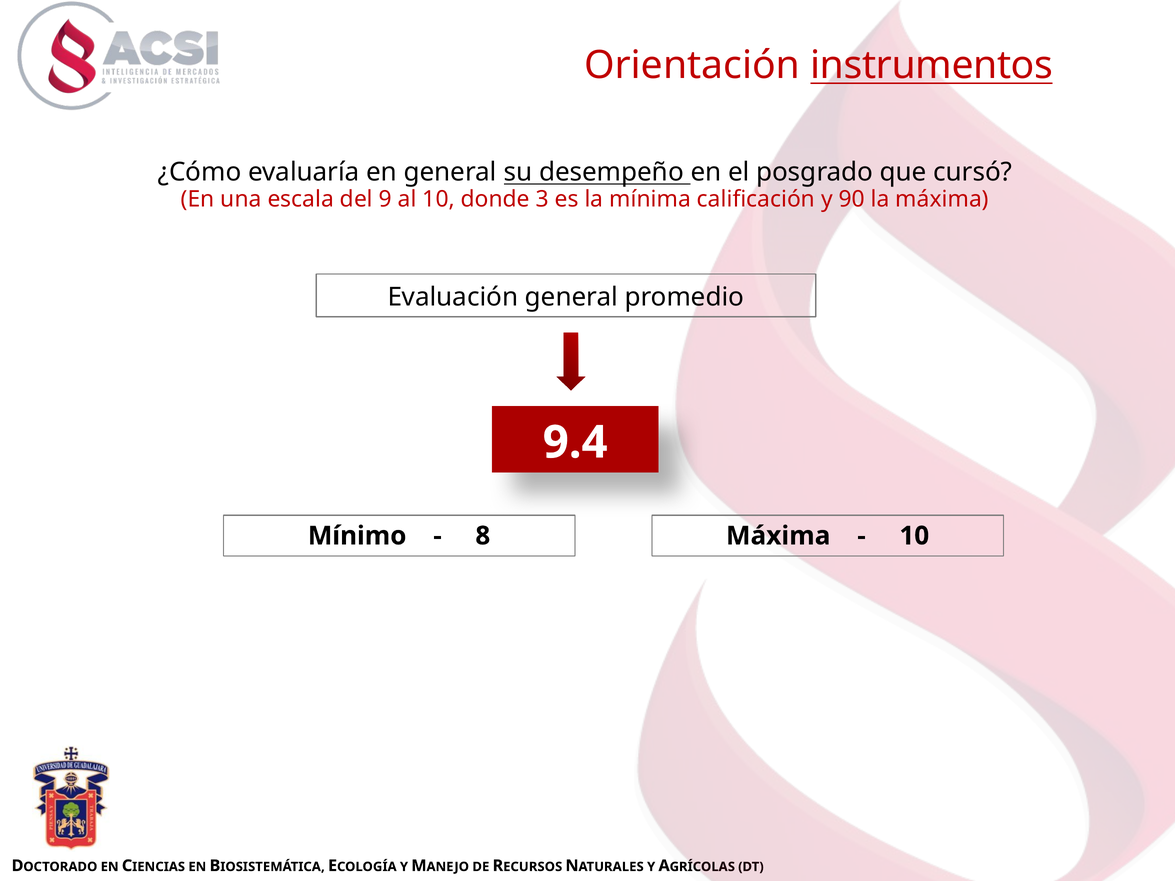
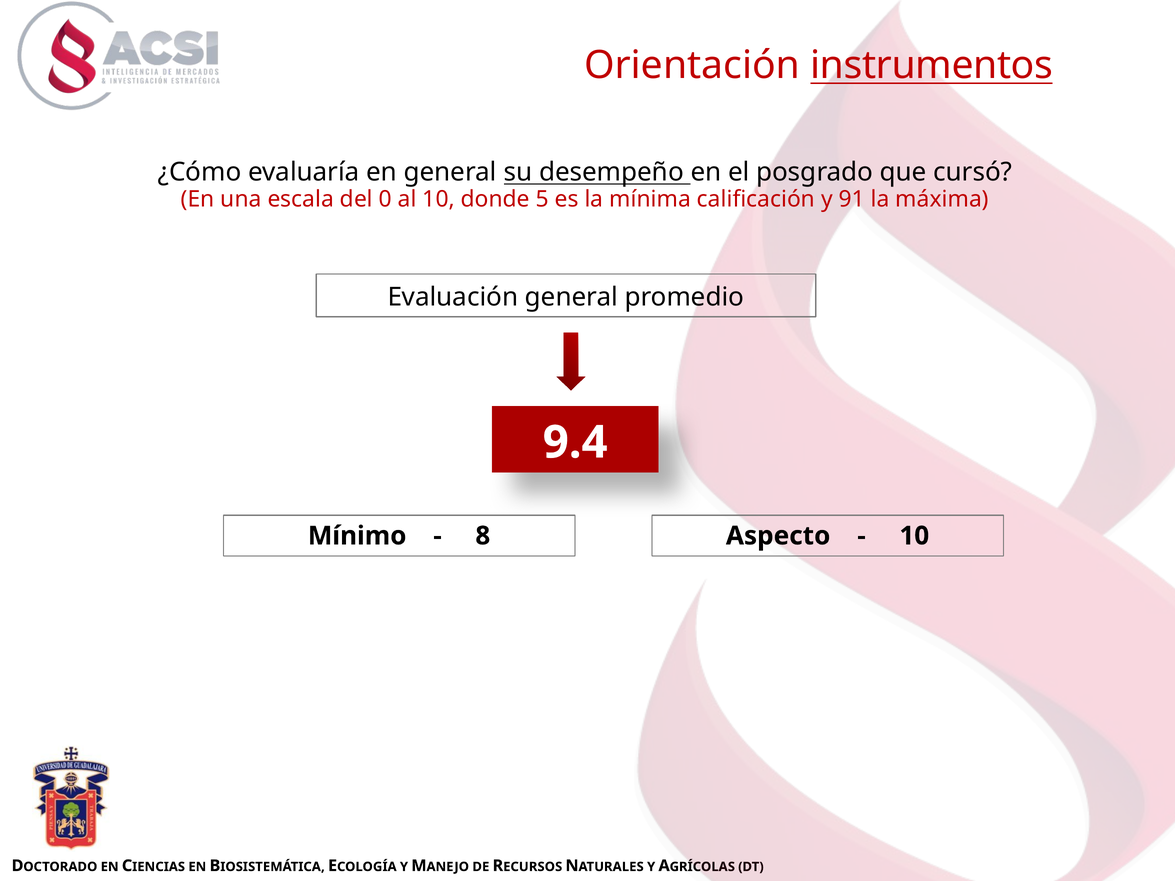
9: 9 -> 0 (385, 199)
3: 3 -> 5 (542, 199)
90: 90 -> 91 (852, 199)
8 Máxima: Máxima -> Aspecto (778, 536)
